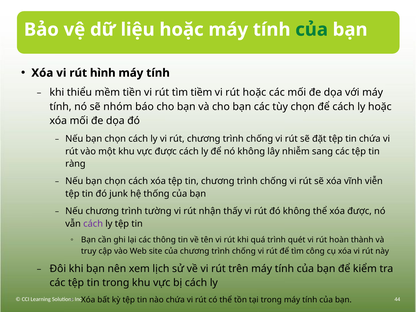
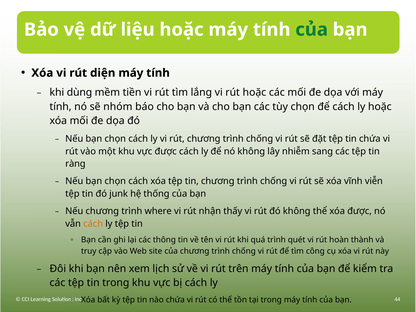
hình: hình -> diện (103, 73)
thiểu: thiểu -> dùng (79, 92)
tiềm: tiềm -> lắng (201, 92)
tường: tường -> where (158, 211)
cách colour: purple -> orange (93, 224)
